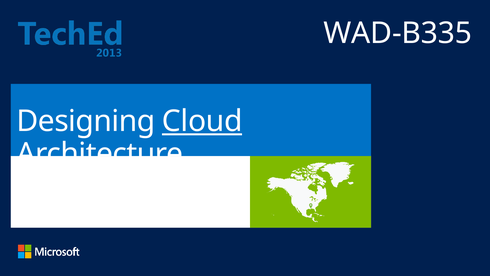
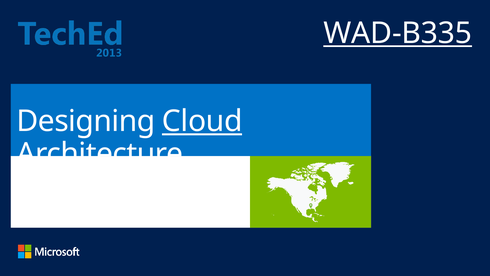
WAD-B335 underline: none -> present (398, 33)
